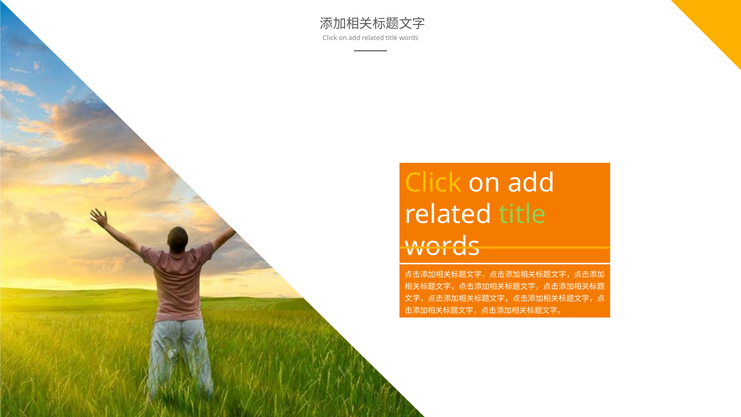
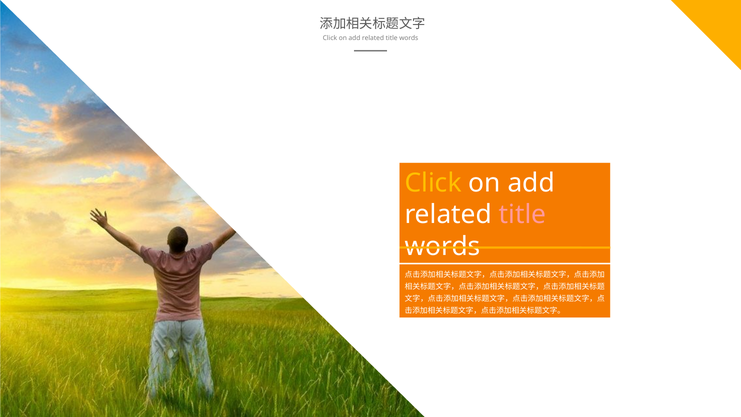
title colour: light green -> pink (523, 215)
